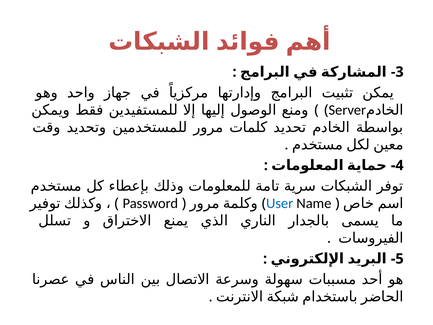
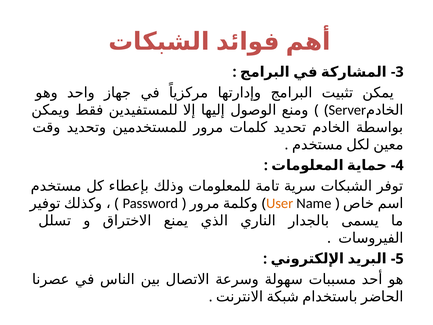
User colour: blue -> orange (280, 203)
